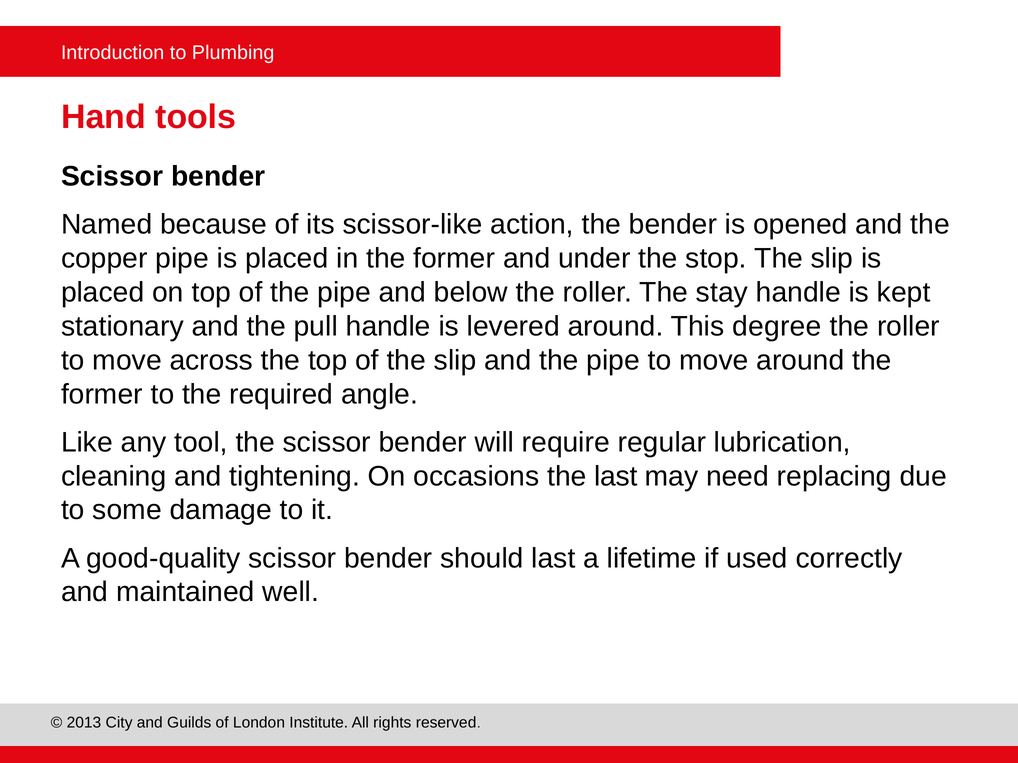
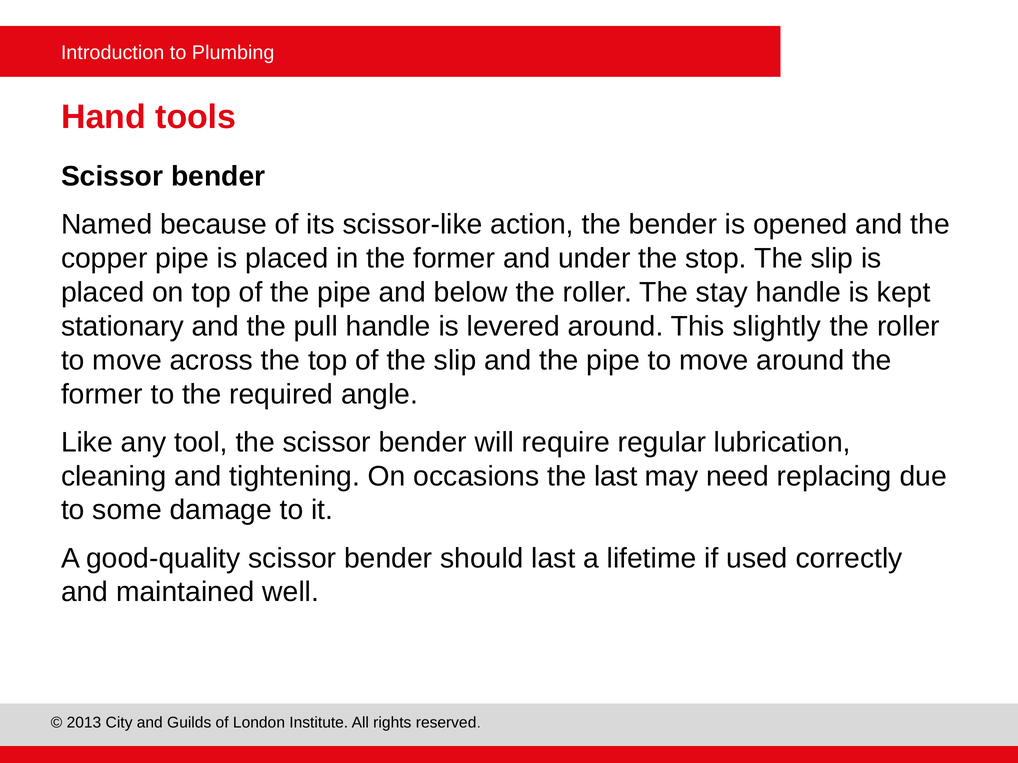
degree: degree -> slightly (777, 327)
